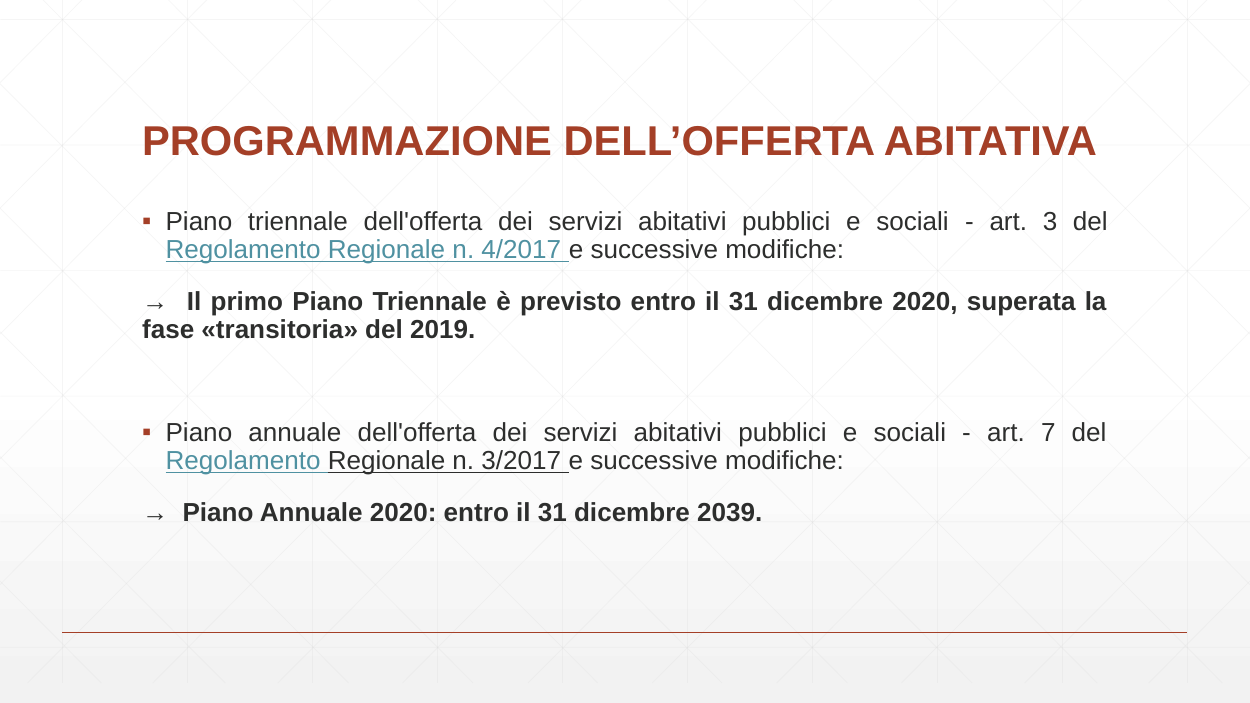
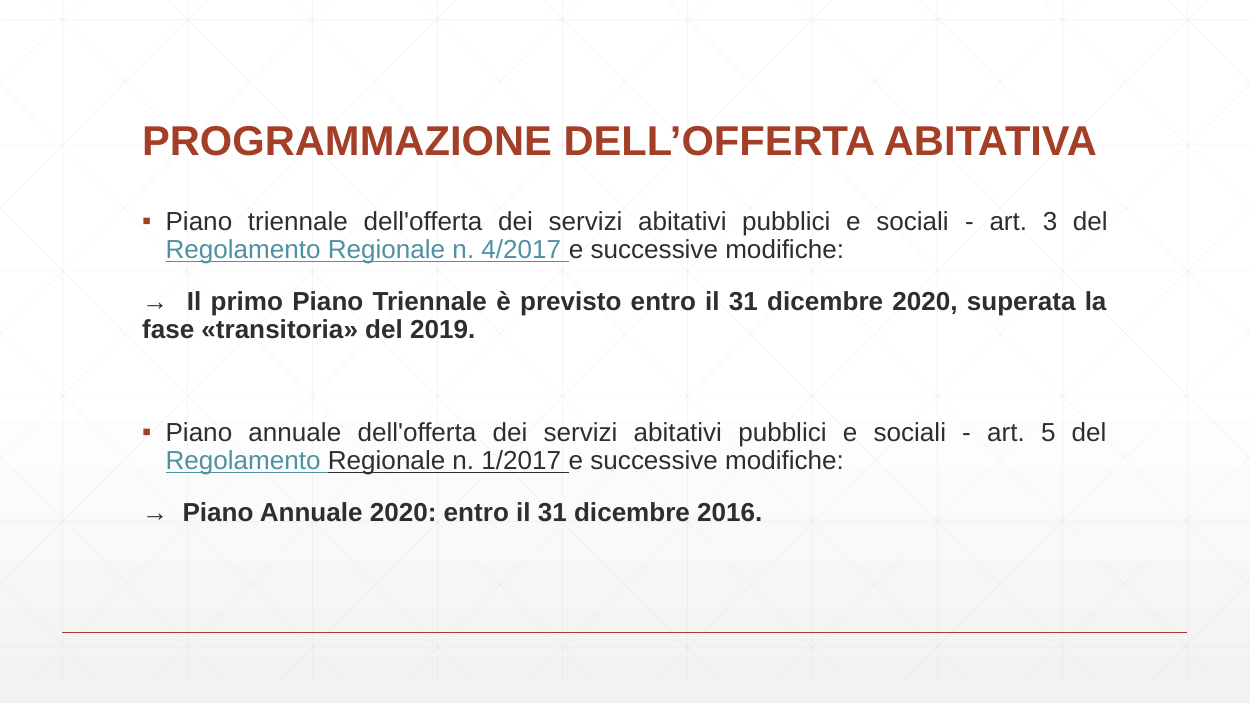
7: 7 -> 5 (1048, 433)
3/2017: 3/2017 -> 1/2017 (521, 461)
2039: 2039 -> 2016 (730, 513)
